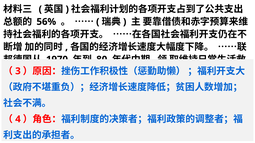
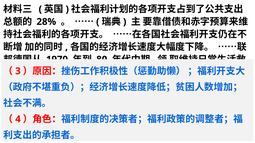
56%: 56% -> 28% (46, 22)
